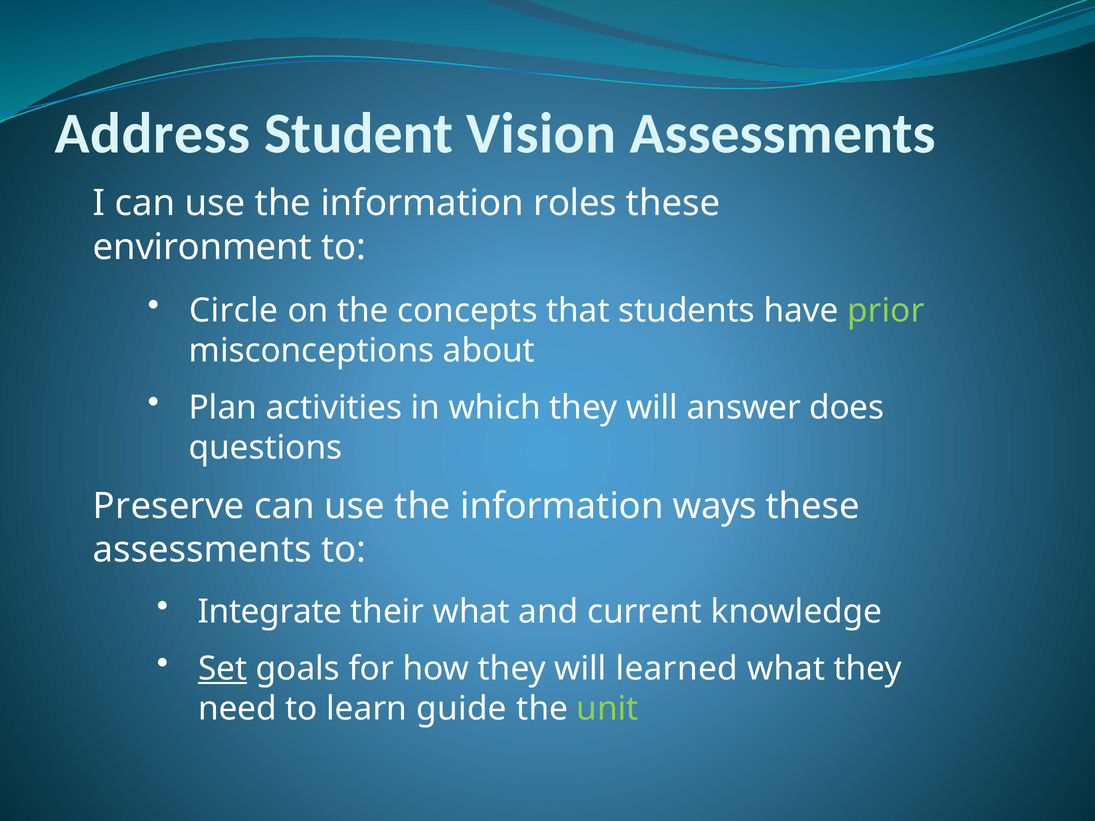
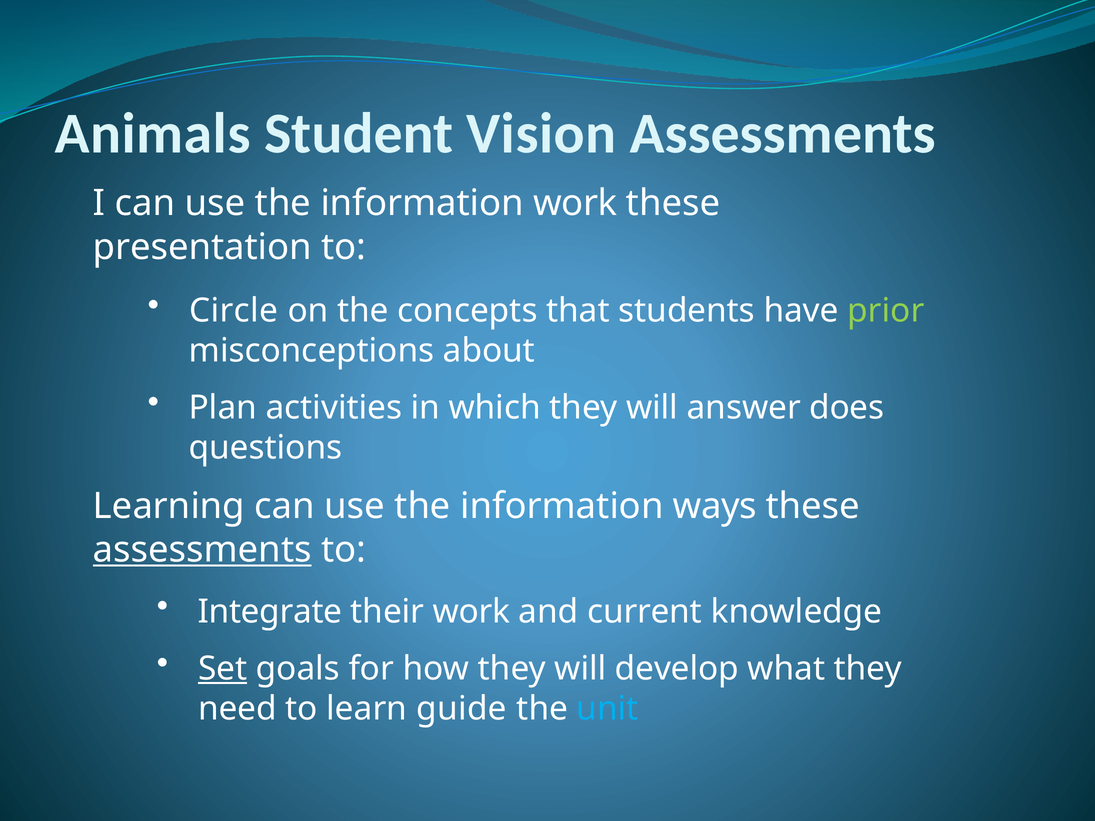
Address: Address -> Animals (153, 134)
information roles: roles -> work (575, 203)
environment: environment -> presentation (202, 247)
Preserve: Preserve -> Learning (169, 506)
assessments underline: none -> present (202, 550)
their what: what -> work (472, 612)
learned: learned -> develop (677, 669)
unit colour: light green -> light blue (607, 709)
